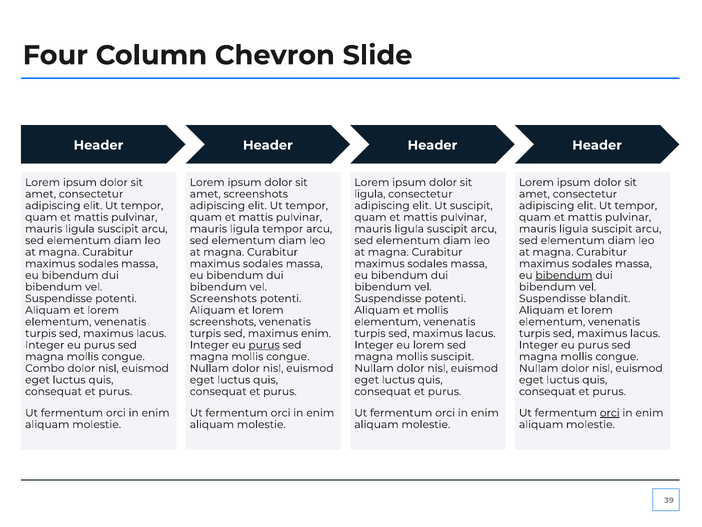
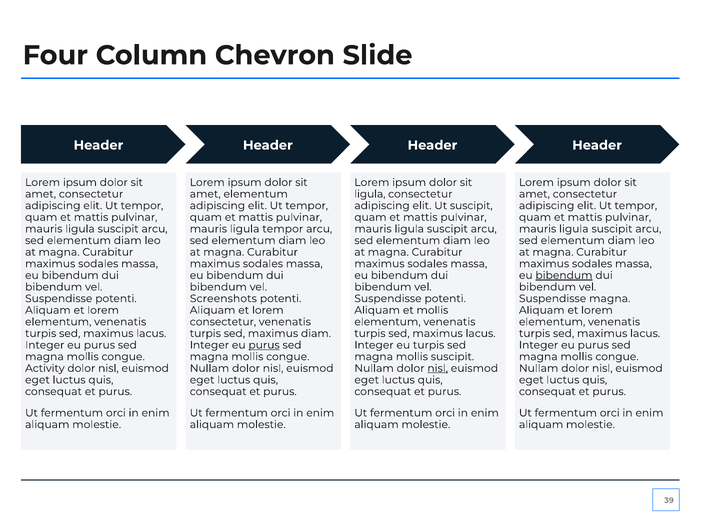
amet screenshots: screenshots -> elementum (256, 194)
Suspendisse blandit: blandit -> magna (610, 298)
screenshots: screenshots -> consectetur (223, 322)
maximus enim: enim -> diam (316, 333)
eu lorem: lorem -> turpis (429, 345)
Combo: Combo -> Activity (45, 368)
nisl underline: none -> present (438, 368)
orci underline: present -> none (610, 413)
